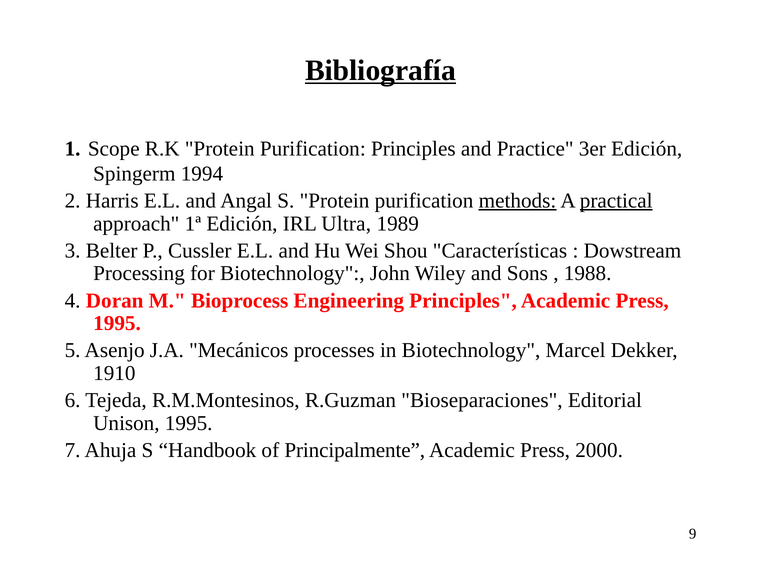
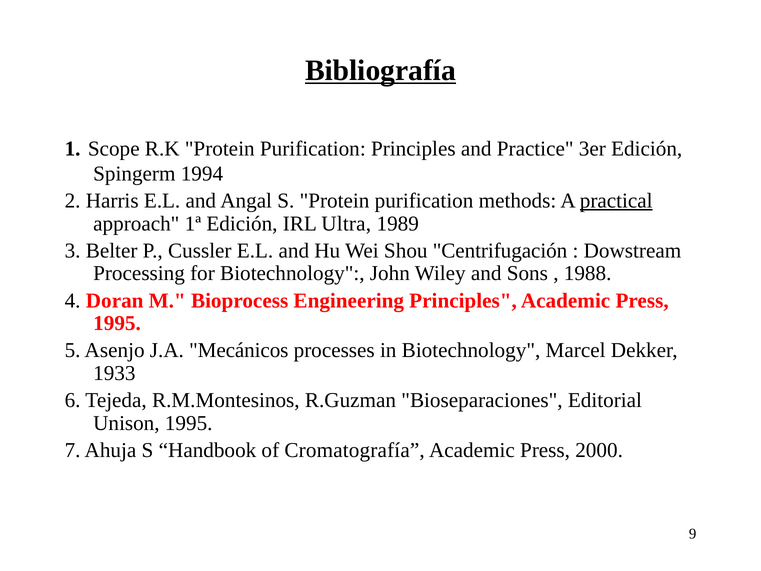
methods underline: present -> none (517, 201)
Características: Características -> Centrifugación (500, 251)
1910: 1910 -> 1933 (114, 373)
Principalmente: Principalmente -> Cromatografía (355, 450)
